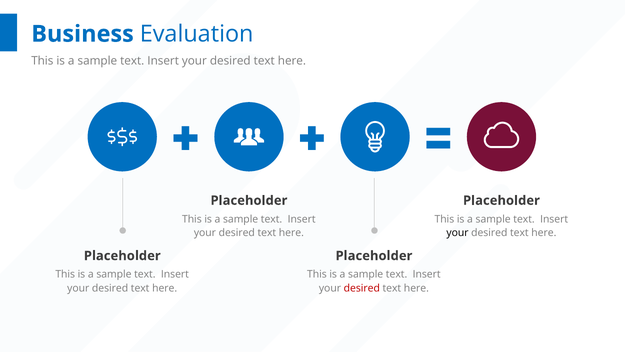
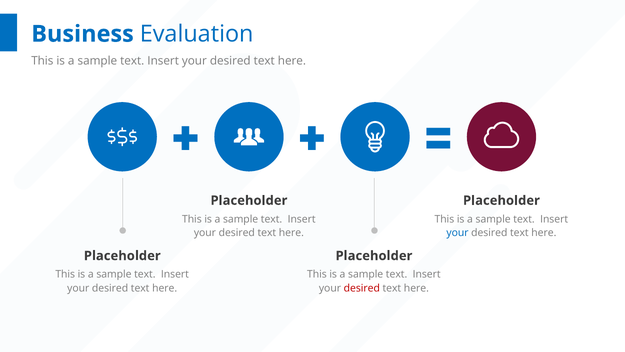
your colour: black -> blue (457, 233)
